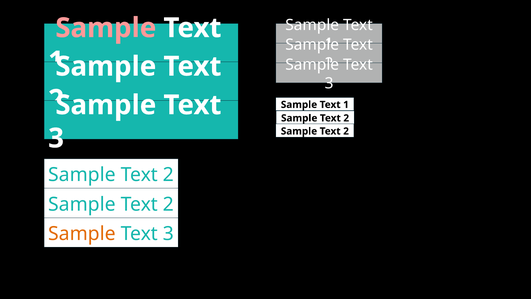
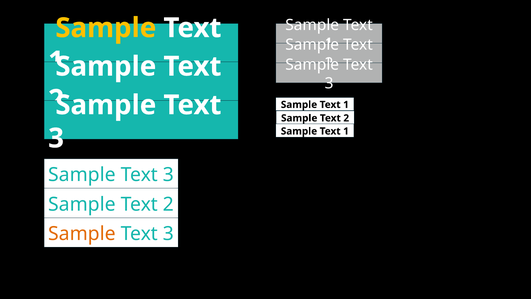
Sample colour: pink -> yellow (106, 28)
2: 2 -> 1 (346, 131)
2: 2 -> 3 (169, 175)
